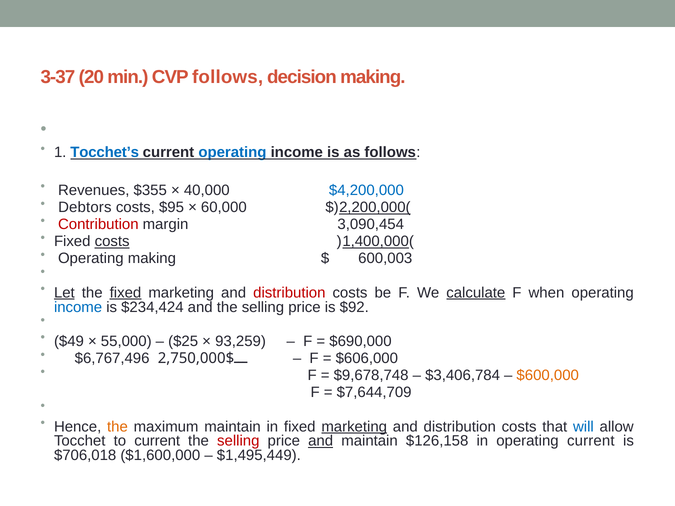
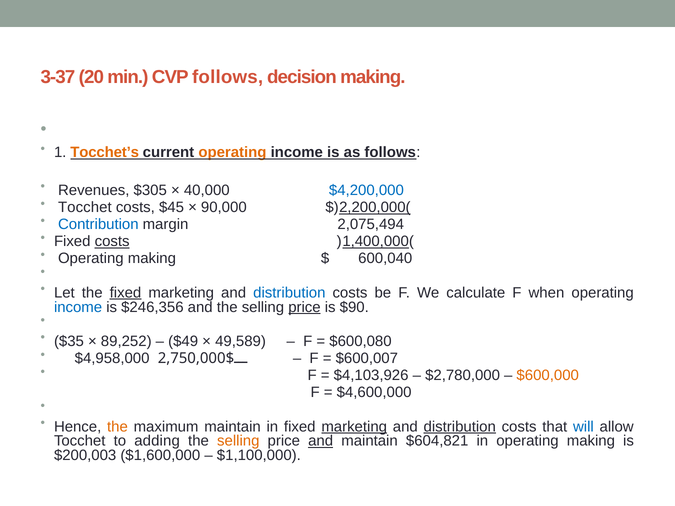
Tocchet’s colour: blue -> orange (105, 153)
operating colour: blue -> orange (232, 153)
$355: $355 -> $305 (150, 190)
Debtors: Debtors -> Tocchet (85, 207)
$95: $95 -> $45 (172, 207)
60,000: 60,000 -> 90,000 (224, 207)
Contribution colour: red -> blue (98, 224)
3,090,454: 3,090,454 -> 2,075,494 (371, 224)
600,003: 600,003 -> 600,040 (385, 259)
Let underline: present -> none (64, 293)
distribution colour: red -> blue (289, 293)
calculate underline: present -> none (476, 293)
$234,424: $234,424 -> $246,356 (152, 307)
price underline: none -> present (304, 307)
$92: $92 -> $90 (354, 307)
$49: $49 -> $35 (69, 341)
55,000: 55,000 -> 89,252 (126, 341)
$25: $25 -> $49 (183, 341)
93,259: 93,259 -> 49,589 (241, 341)
$690,000: $690,000 -> $600,080 (360, 341)
$6,767,496: $6,767,496 -> $4,958,000 (112, 358)
$606,000: $606,000 -> $600,007 (367, 358)
$9,678,748: $9,678,748 -> $4,103,926 (371, 376)
$3,406,784: $3,406,784 -> $2,780,000 (463, 376)
$7,644,709: $7,644,709 -> $4,600,000 (374, 393)
distribution underline: none -> present (460, 427)
to current: current -> adding (157, 441)
selling colour: red -> orange (238, 441)
$126,158: $126,158 -> $604,821 (437, 441)
in operating current: current -> making (591, 441)
$706,018: $706,018 -> $200,003 (85, 456)
$1,495,449: $1,495,449 -> $1,100,000 (259, 456)
